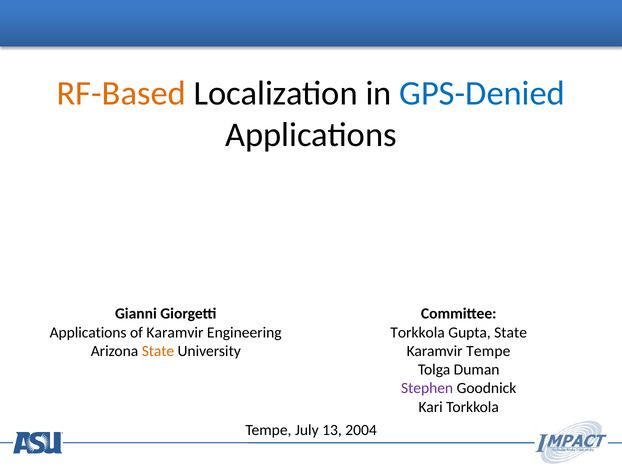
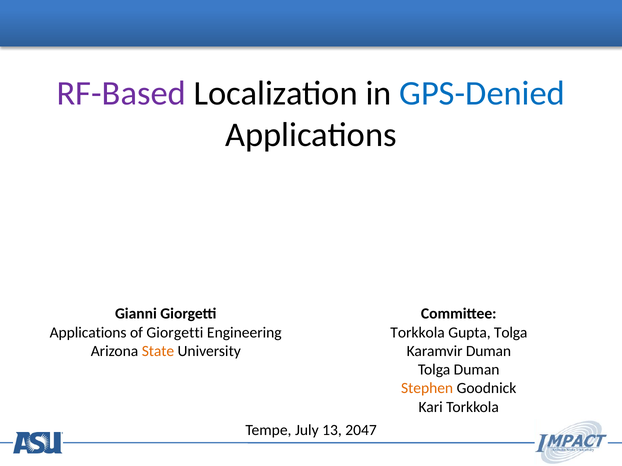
RF-Based colour: orange -> purple (121, 94)
of Karamvir: Karamvir -> Giorgetti (175, 333)
Gupta State: State -> Tolga (511, 333)
Karamvir Tempe: Tempe -> Duman (489, 351)
Stephen colour: purple -> orange (427, 389)
2004: 2004 -> 2047 (361, 431)
